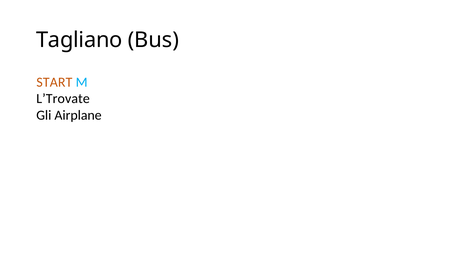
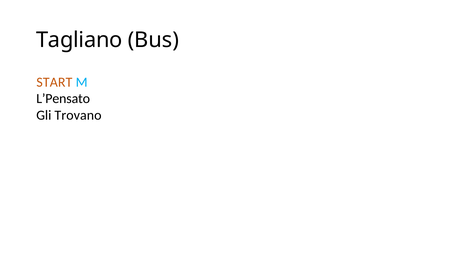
L’Trovate: L’Trovate -> L’Pensato (63, 99)
Airplane: Airplane -> Trovano (78, 116)
